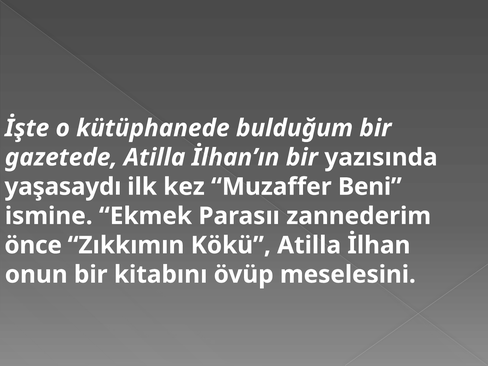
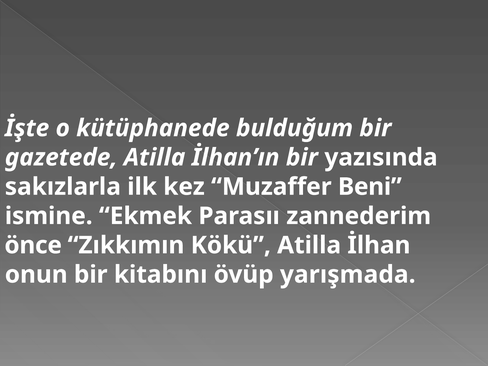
yaşasaydı: yaşasaydı -> sakızlarla (63, 187)
meselesini: meselesini -> yarışmada (348, 275)
